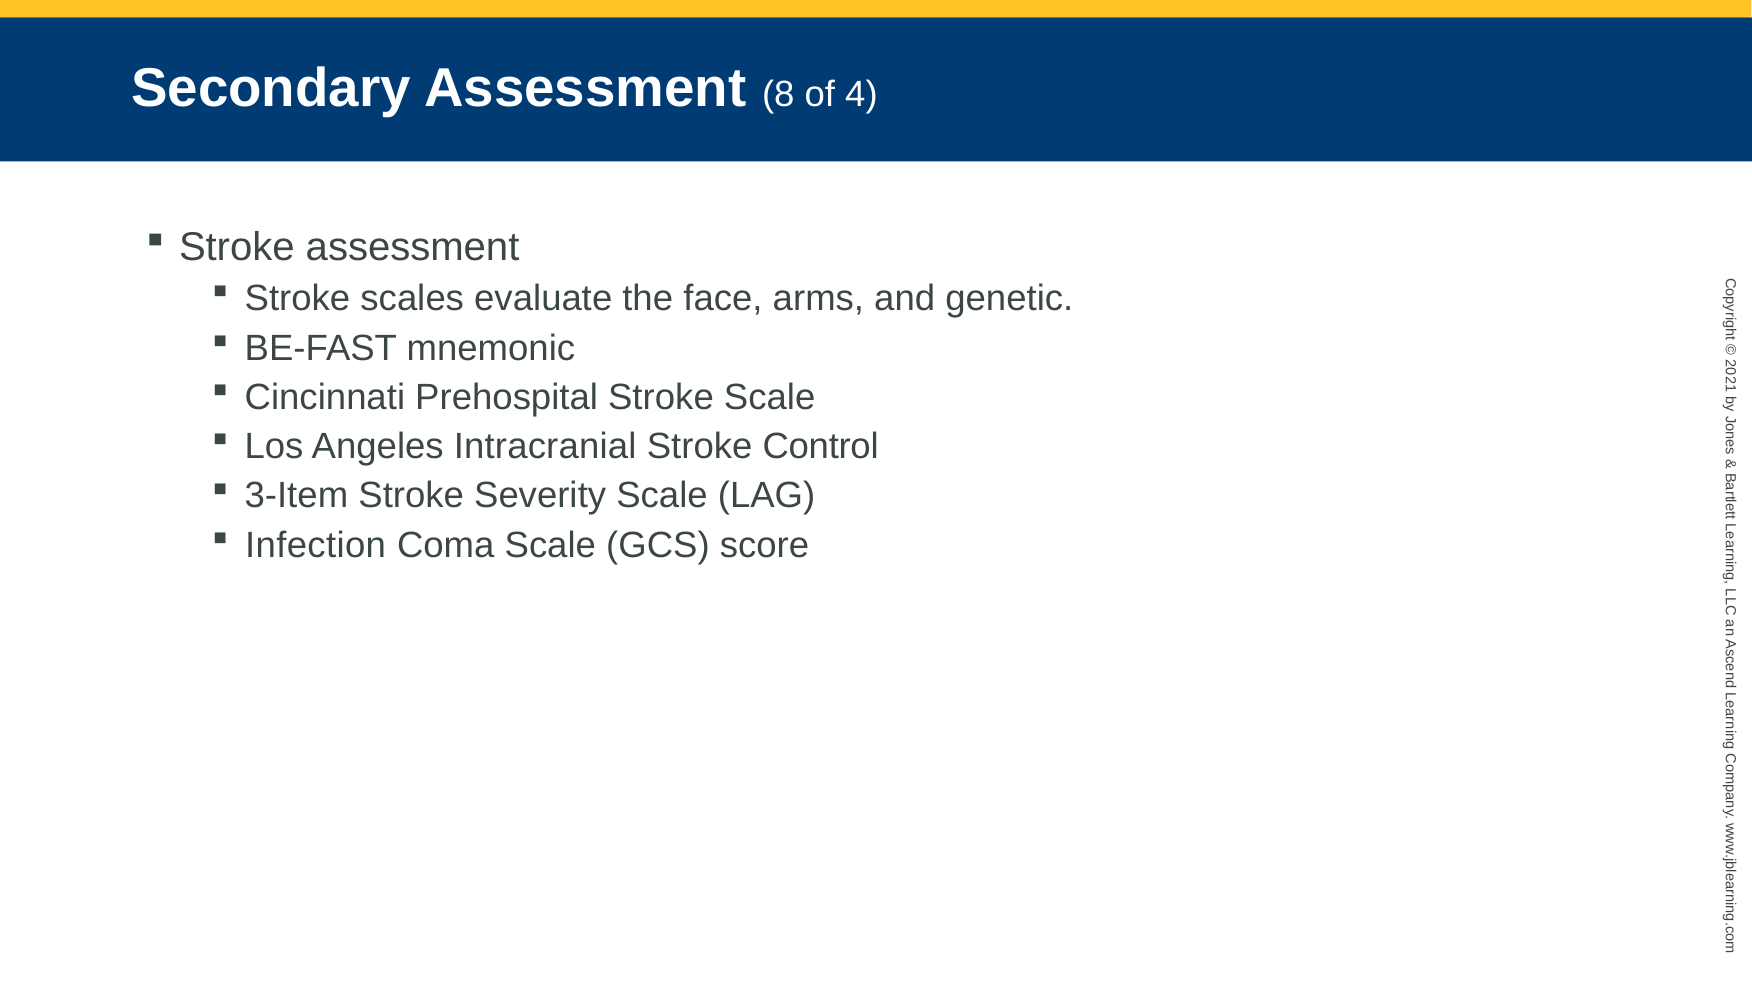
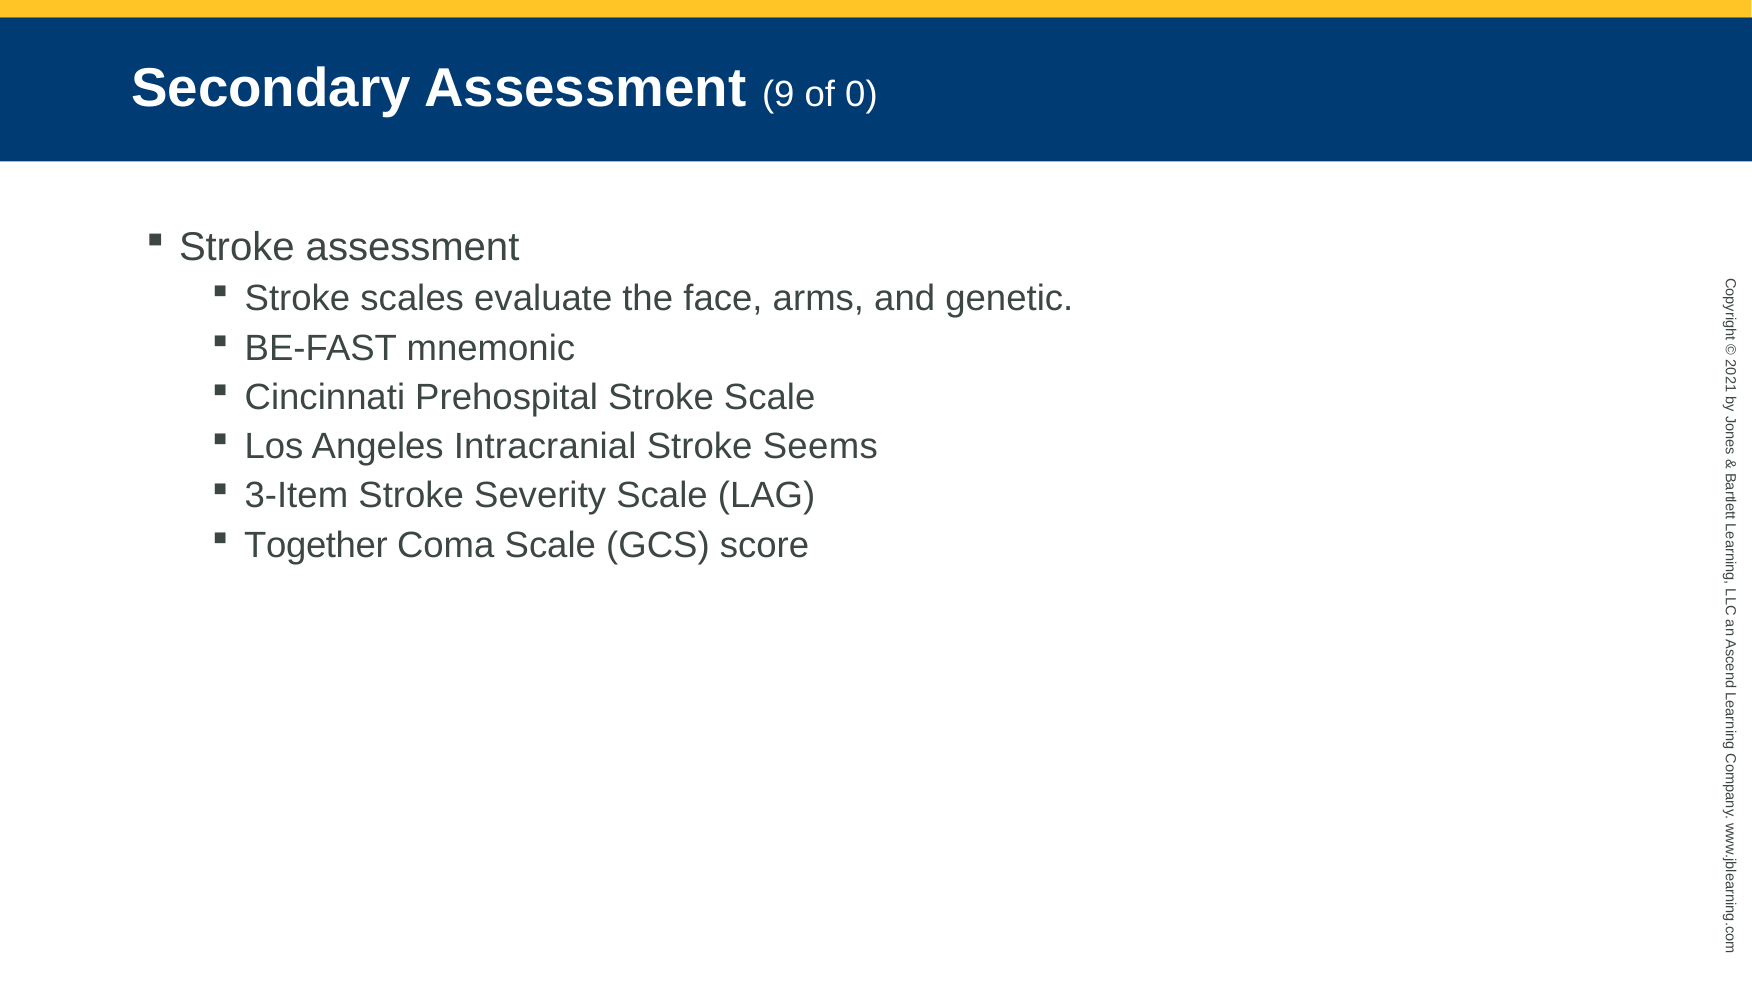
8: 8 -> 9 (778, 94)
of 4: 4 -> 0 (861, 94)
Control: Control -> Seems (820, 447)
Infection: Infection -> Together (316, 545)
